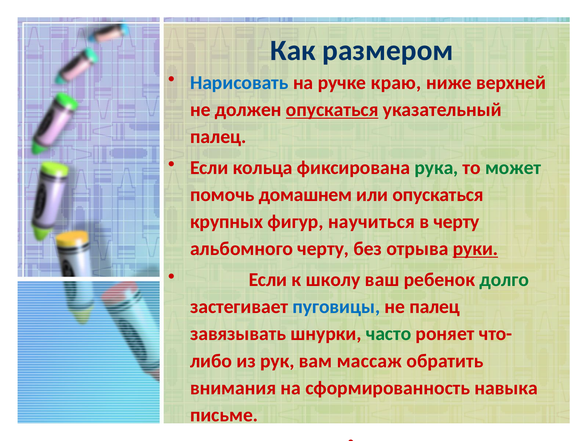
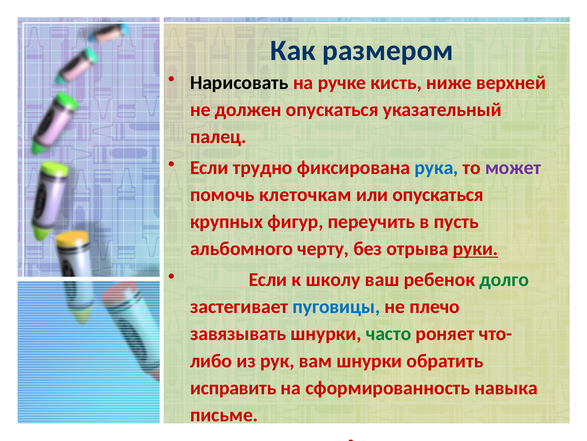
Нарисовать colour: blue -> black (239, 83)
краю: краю -> кисть (396, 83)
опускаться underline: present -> none (332, 110)
кольца: кольца -> трудно (263, 167)
рука colour: green -> blue (436, 167)
может colour: green -> purple (513, 167)
домашнем: домашнем -> клеточкам (305, 194)
научиться: научиться -> переучить (372, 221)
в черту: черту -> пусть (456, 221)
не палец: палец -> плечо (435, 306)
вам массаж: массаж -> шнурки (369, 360)
внимания: внимания -> исправить (233, 387)
